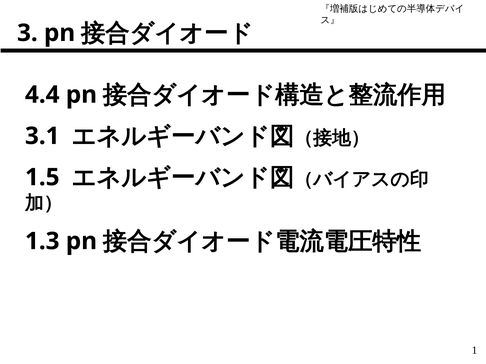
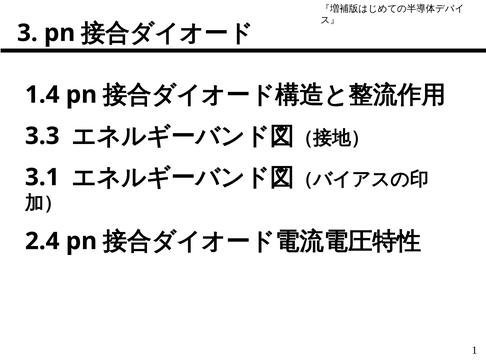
4.4: 4.4 -> 1.4 (42, 95)
3.1: 3.1 -> 3.3 (42, 136)
1.5: 1.5 -> 3.1 (42, 177)
1.3: 1.3 -> 2.4 (42, 241)
